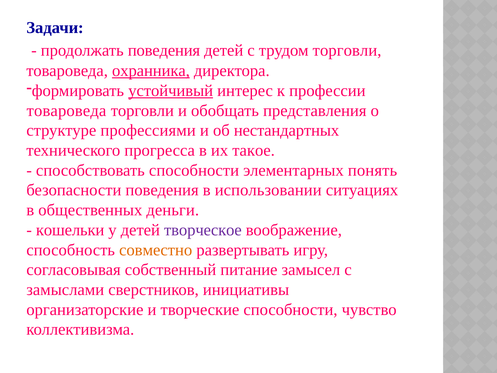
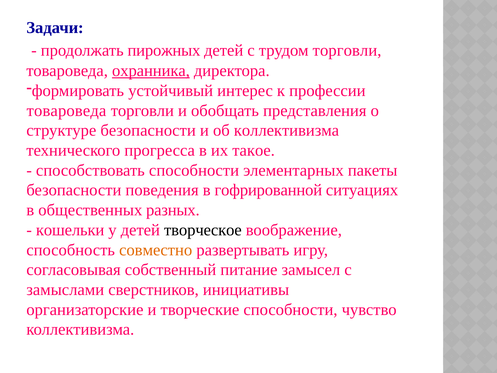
продолжать поведения: поведения -> пирожных (164, 50)
устойчивый underline: present -> none (171, 91)
структуре профессиями: профессиями -> безопасности (148, 130)
об нестандартных: нестандартных -> коллективизма (286, 130)
понять: понять -> пакеты (373, 170)
использовании: использовании -> гофрированной (268, 190)
деньги: деньги -> разных (173, 210)
творческое colour: purple -> black (203, 230)
